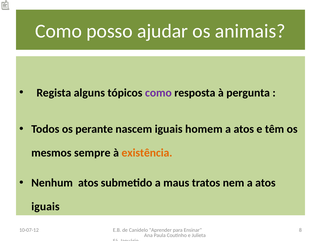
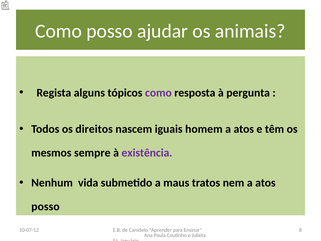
perante: perante -> direitos (94, 129)
existência colour: orange -> purple (147, 153)
Nenhum atos: atos -> vida (88, 183)
iguais: iguais -> posso (45, 206)
